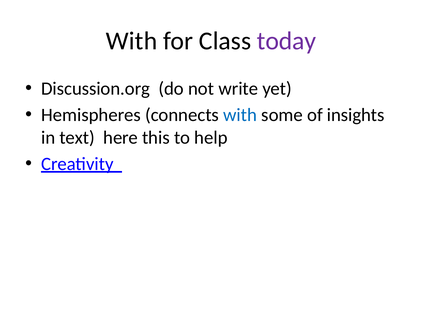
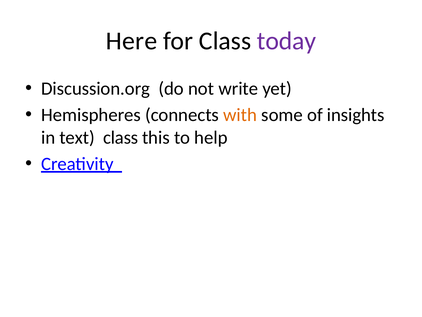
With: With -> Here (131, 41)
with colour: blue -> orange (240, 115)
text here: here -> class (121, 137)
